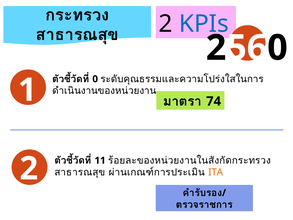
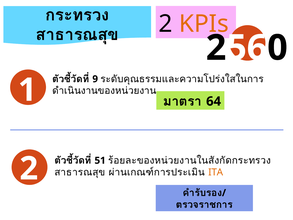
KPIs colour: blue -> orange (204, 24)
0: 0 -> 9 (95, 79)
74: 74 -> 64 (214, 101)
11: 11 -> 51 (100, 160)
